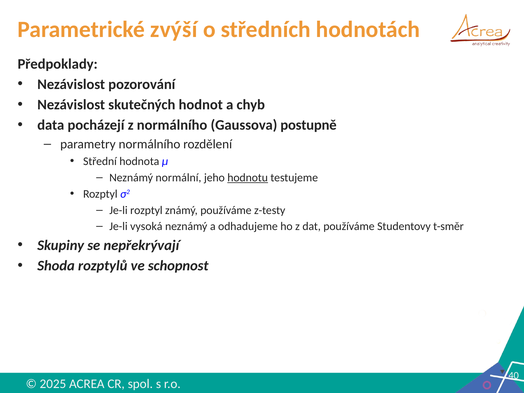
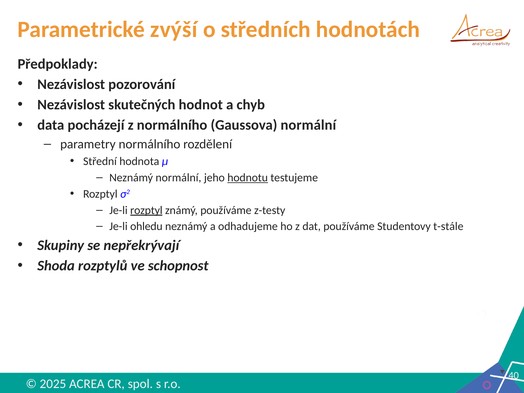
Gaussova postupně: postupně -> normální (308, 125)
rozptyl underline: none -> present (146, 210)
vysoká: vysoká -> ohledu (146, 226)
t-směr: t-směr -> t-stále (448, 226)
